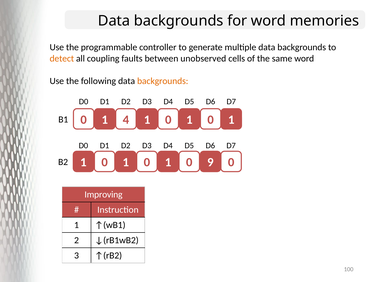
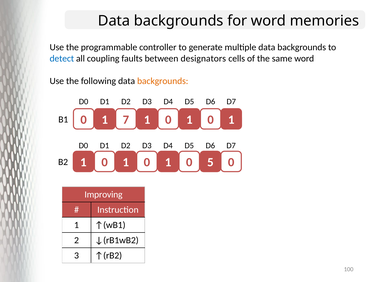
detect colour: orange -> blue (62, 58)
unobserved: unobserved -> designators (203, 58)
4: 4 -> 7 (126, 120)
9: 9 -> 5 (210, 162)
